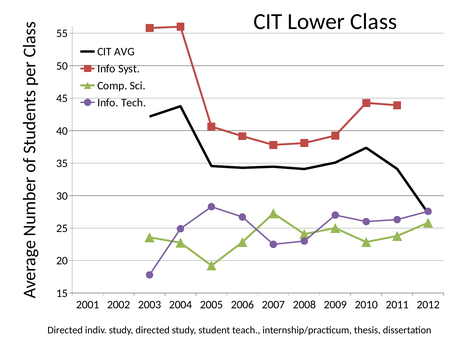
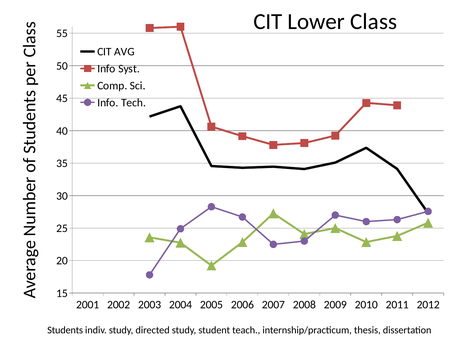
Directed: Directed -> Students (65, 330)
